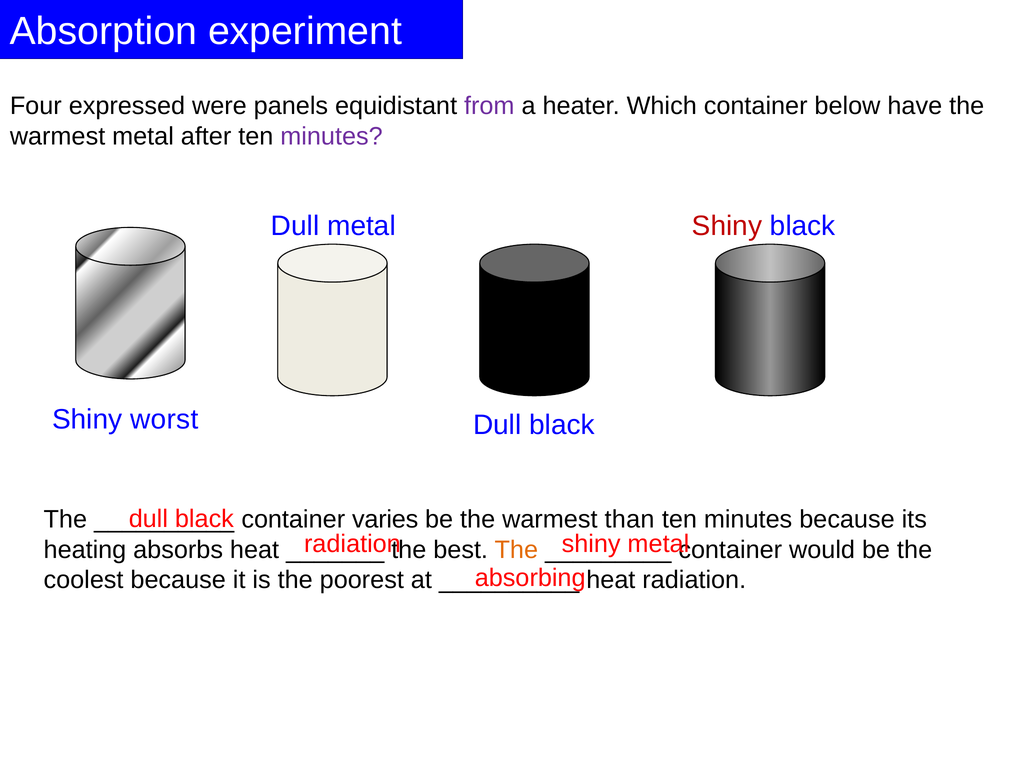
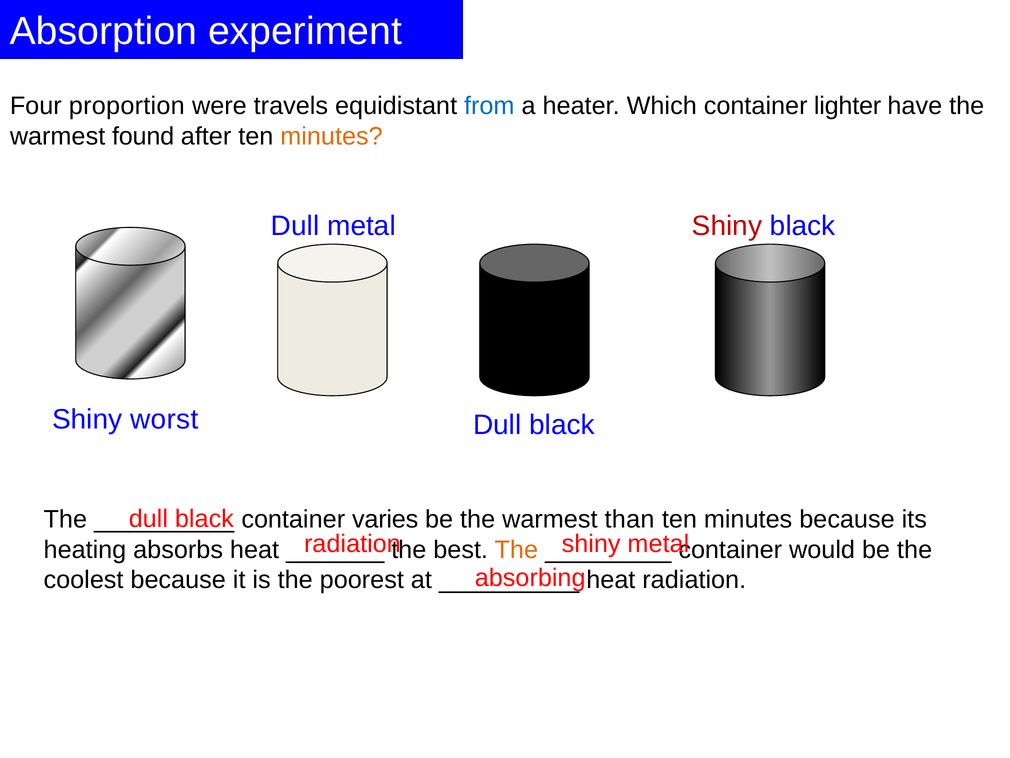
expressed: expressed -> proportion (127, 106)
panels: panels -> travels (291, 106)
from colour: purple -> blue (489, 106)
below: below -> lighter (848, 106)
warmest metal: metal -> found (143, 136)
minutes colour: purple -> orange (332, 136)
